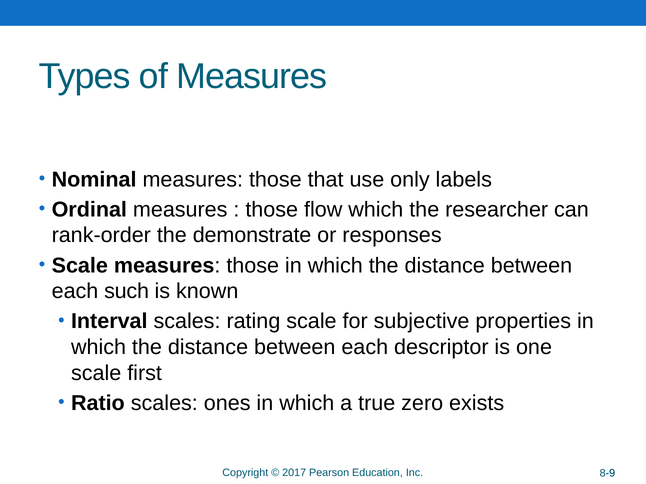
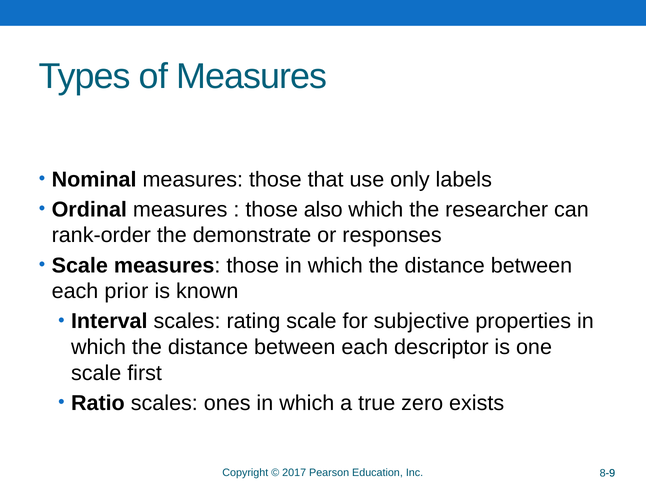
flow: flow -> also (323, 210)
such: such -> prior (126, 292)
